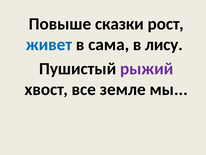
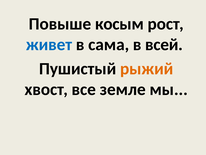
сказки: сказки -> косым (119, 24)
лису: лису -> всей (164, 44)
рыжий colour: purple -> orange (147, 68)
